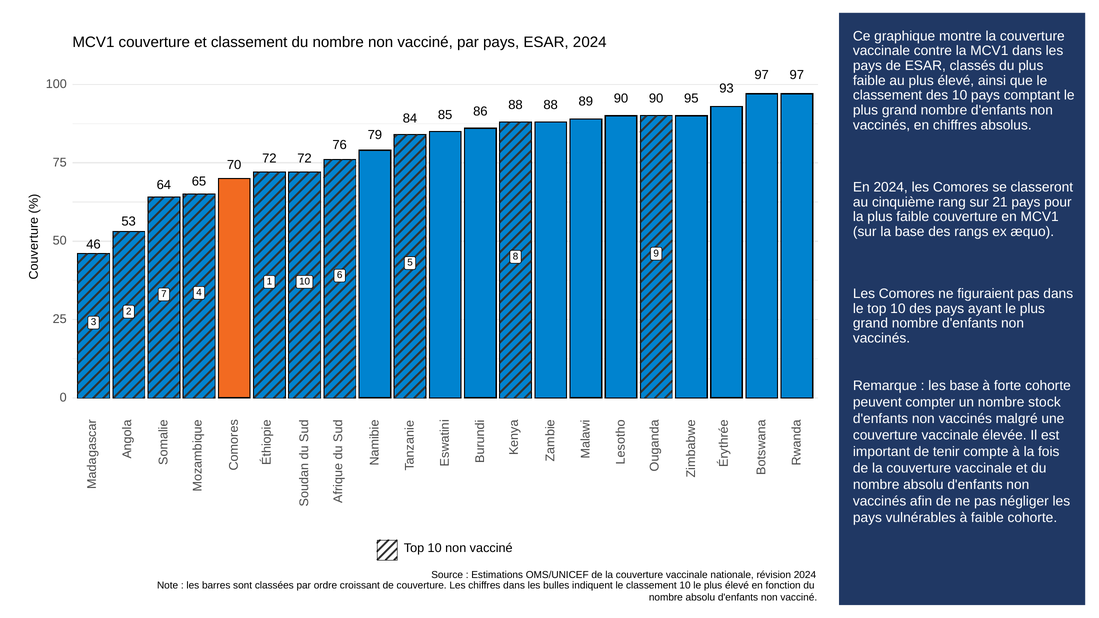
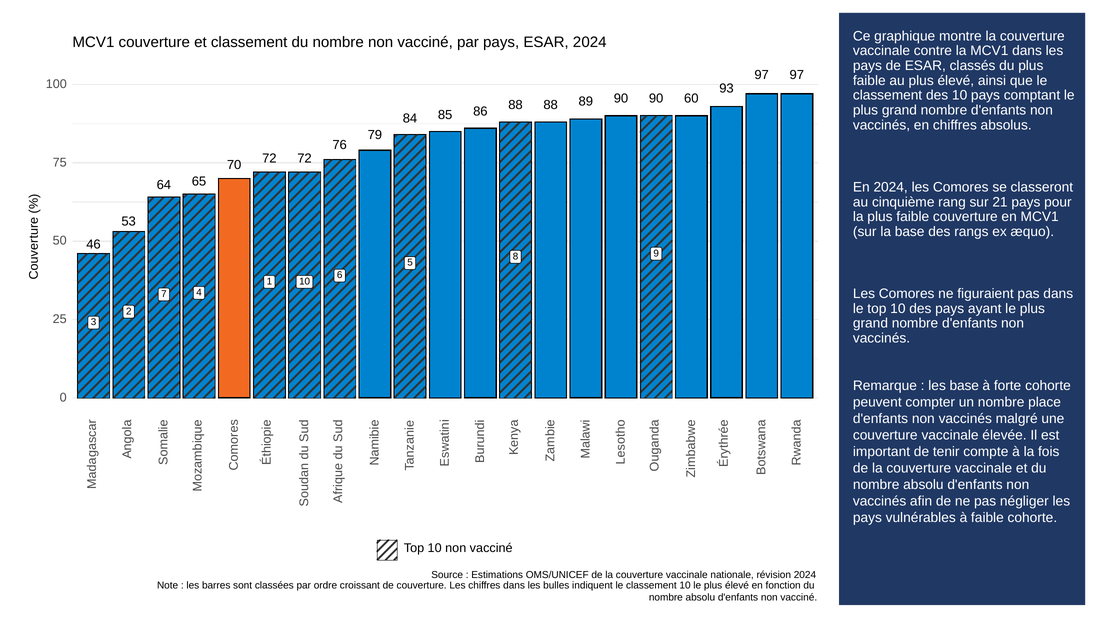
95: 95 -> 60 (691, 98)
stock: stock -> place (1045, 403)
